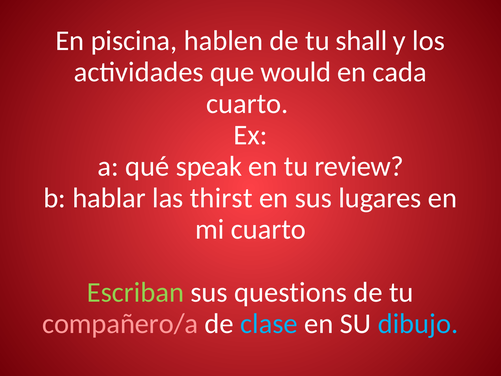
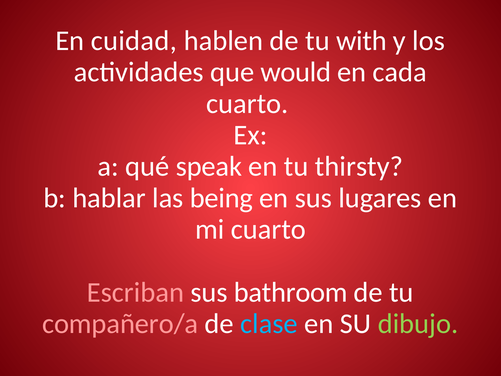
piscina: piscina -> cuidad (134, 41)
shall: shall -> with (361, 41)
review: review -> thirsty (359, 166)
thirst: thirst -> being (221, 198)
Escriban colour: light green -> pink (135, 292)
questions: questions -> bathroom (291, 292)
dibujo colour: light blue -> light green (418, 324)
